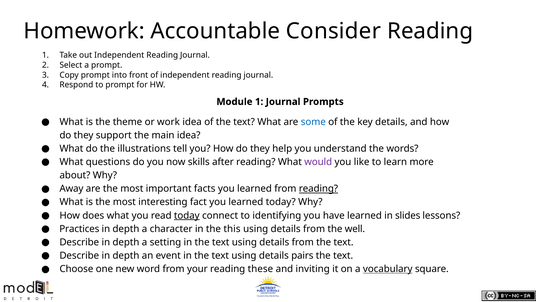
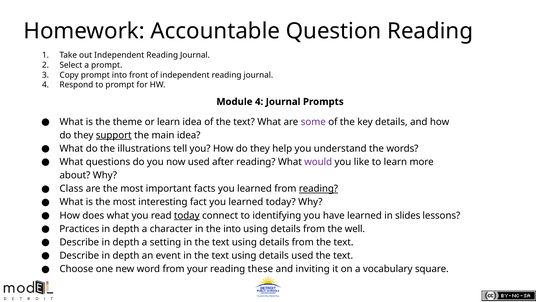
Consider: Consider -> Question (334, 31)
Module 1: 1 -> 4 (259, 102)
or work: work -> learn (169, 122)
some colour: blue -> purple (313, 122)
support underline: none -> present (114, 135)
now skills: skills -> used (199, 162)
Away: Away -> Class (71, 188)
the this: this -> into (232, 228)
details pairs: pairs -> used (302, 255)
vocabulary underline: present -> none (388, 269)
